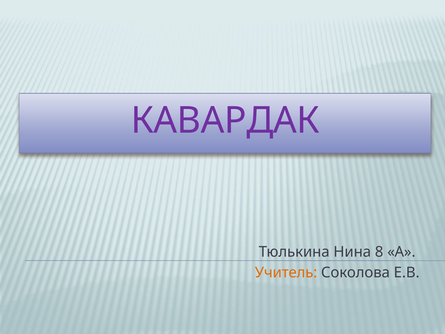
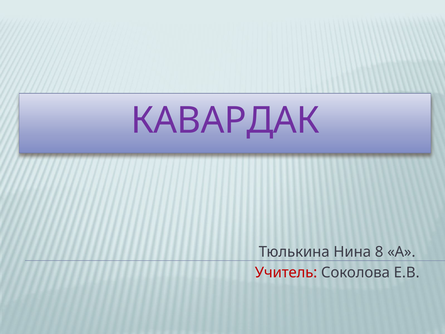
Учитель colour: orange -> red (286, 272)
